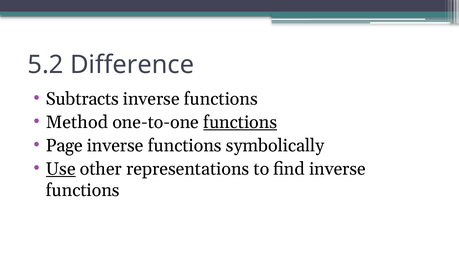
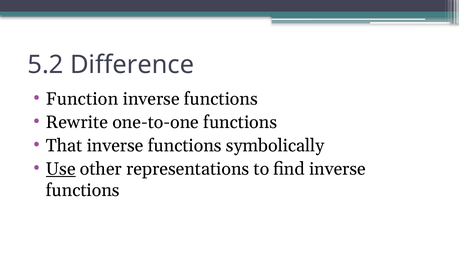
Subtracts: Subtracts -> Function (82, 99)
Method: Method -> Rewrite (77, 122)
functions underline: present -> none (240, 122)
Page: Page -> That (64, 146)
